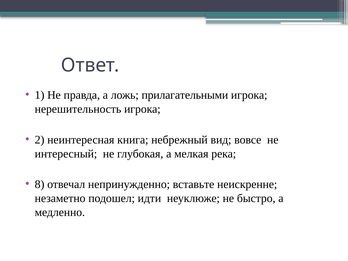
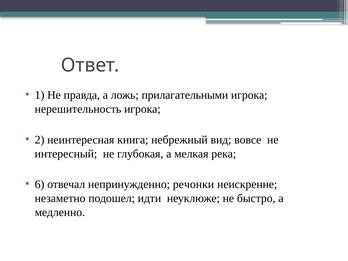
8: 8 -> 6 (40, 184)
вставьте: вставьте -> речонки (193, 184)
